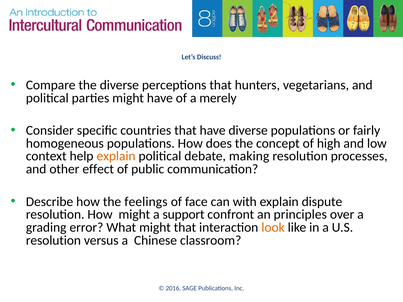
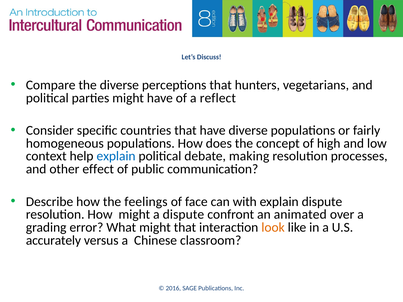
merely: merely -> reflect (218, 98)
explain colour: orange -> blue (116, 156)
a support: support -> dispute (183, 215)
principles: principles -> animated (300, 215)
resolution: resolution -> accurately (53, 240)
